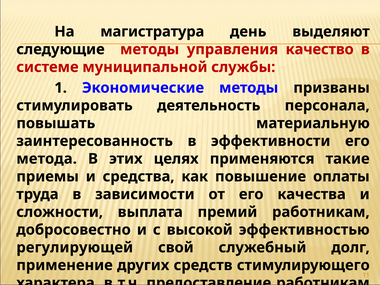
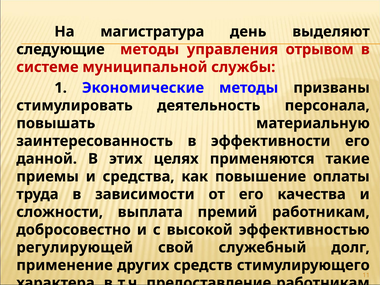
качество: качество -> отрывом (320, 49)
метода: метода -> данной (47, 159)
